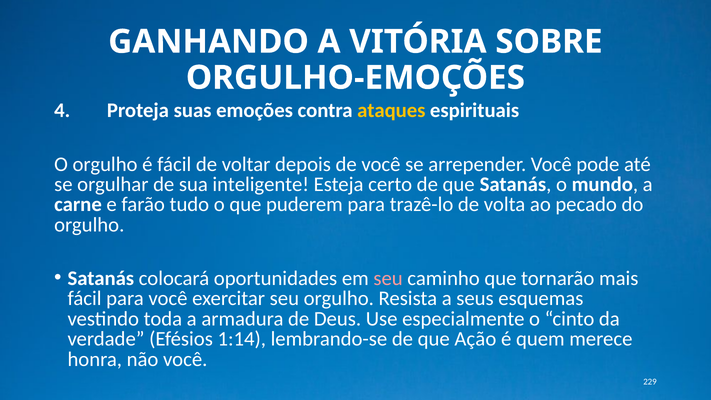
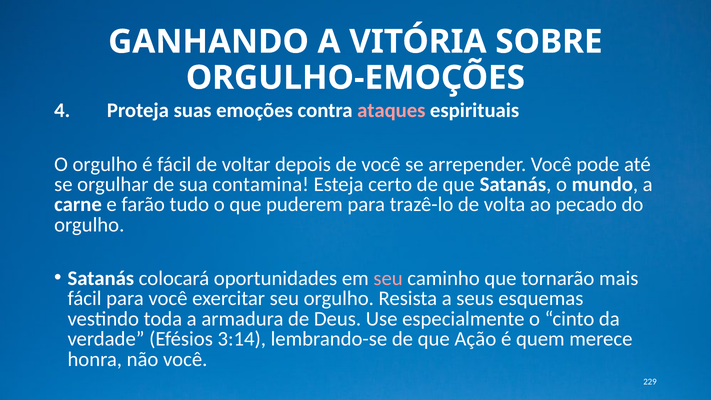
ataques colour: yellow -> pink (391, 111)
inteligente: inteligente -> contamina (261, 184)
1:14: 1:14 -> 3:14 (242, 339)
